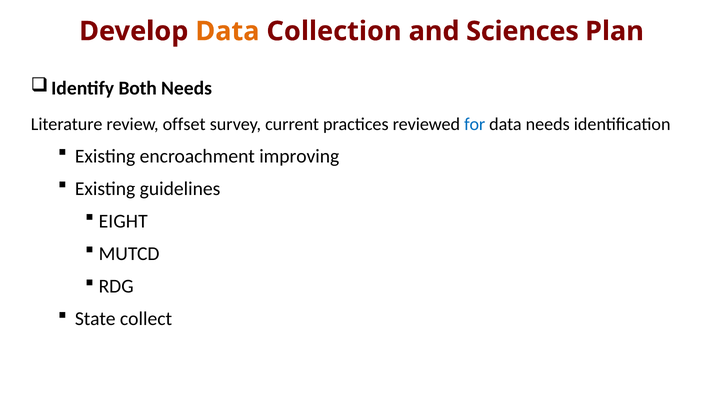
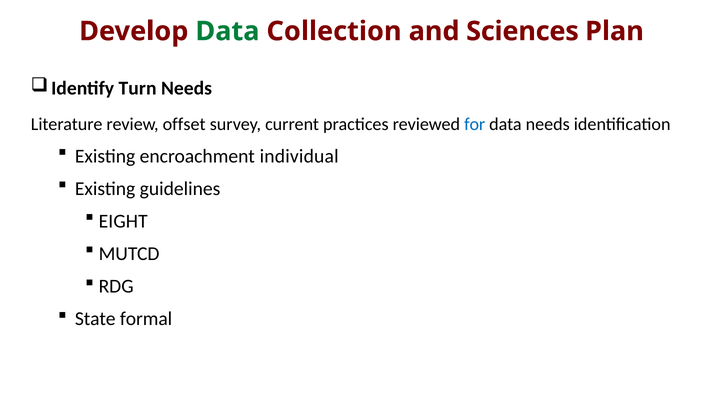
Data colour: orange -> green (227, 31)
Both: Both -> Turn (138, 88)
improving: improving -> individual (299, 156)
collect: collect -> formal (146, 319)
